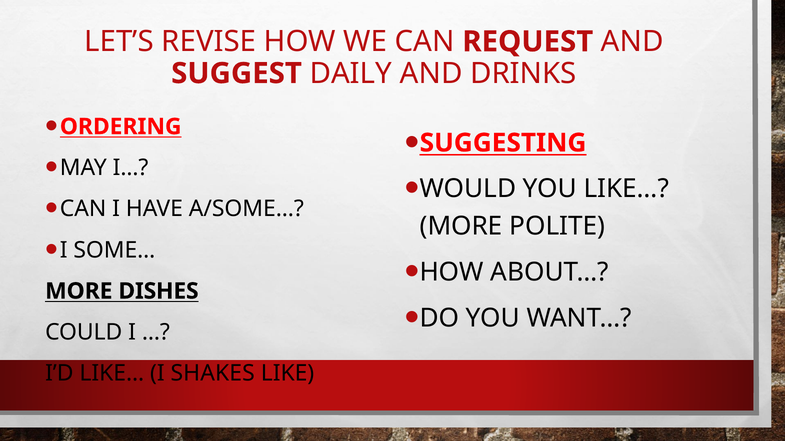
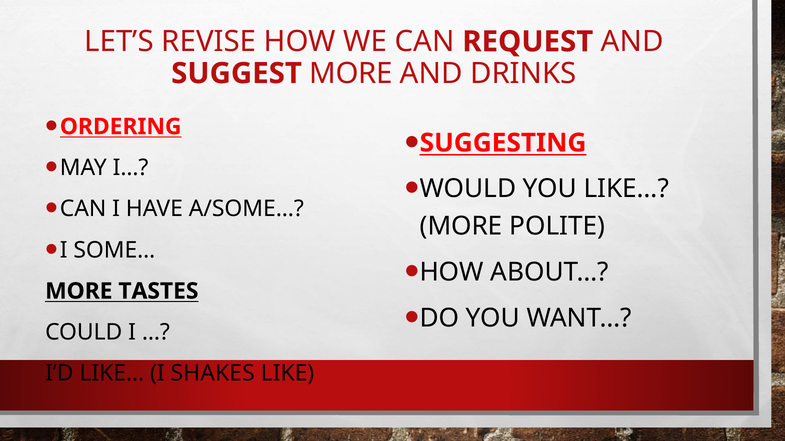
SUGGEST DAILY: DAILY -> MORE (351, 73)
DISHES: DISHES -> TASTES (158, 291)
